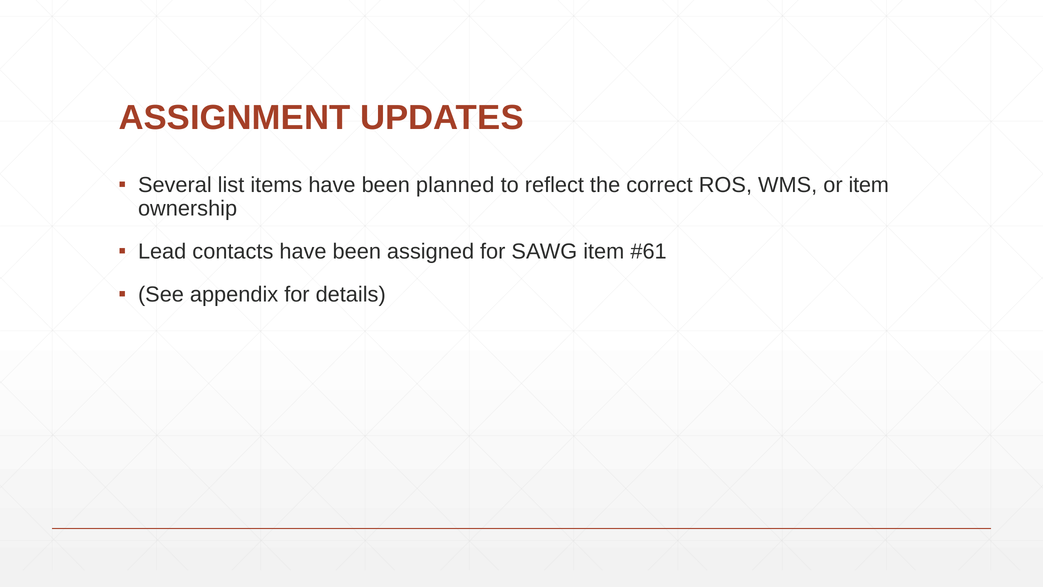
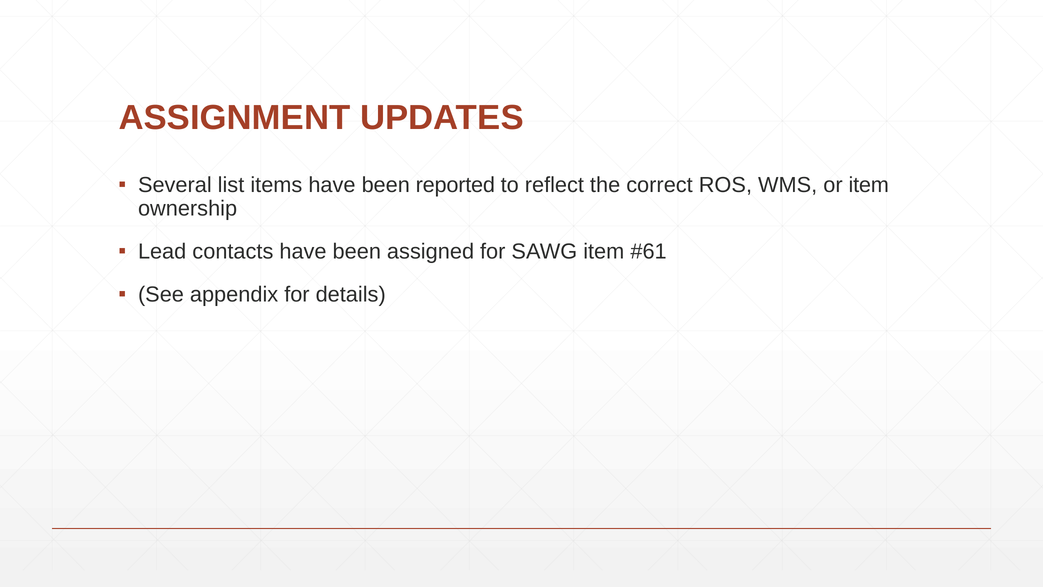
planned: planned -> reported (455, 185)
